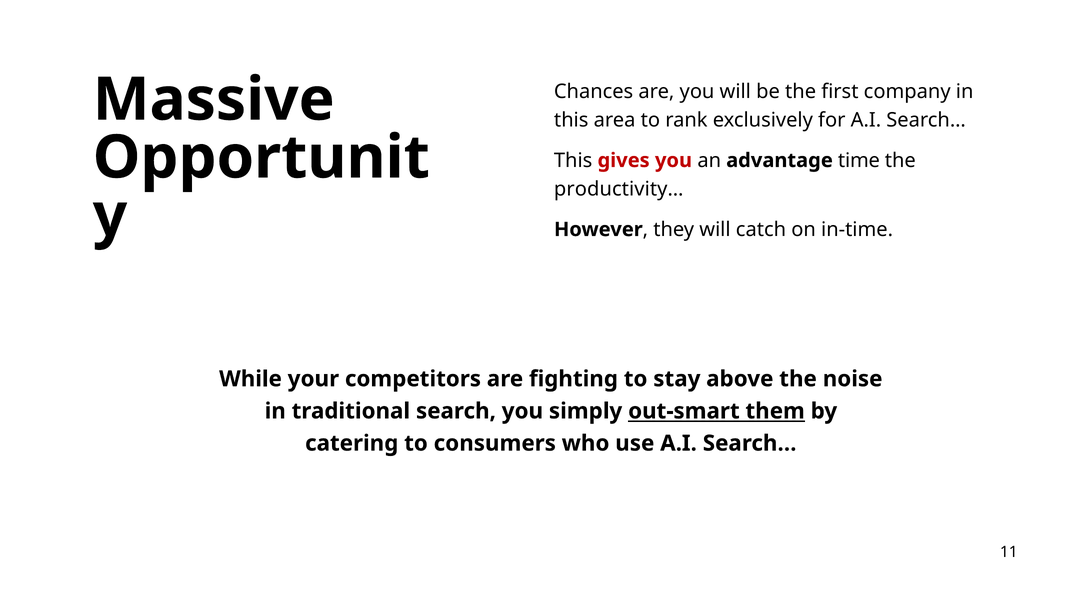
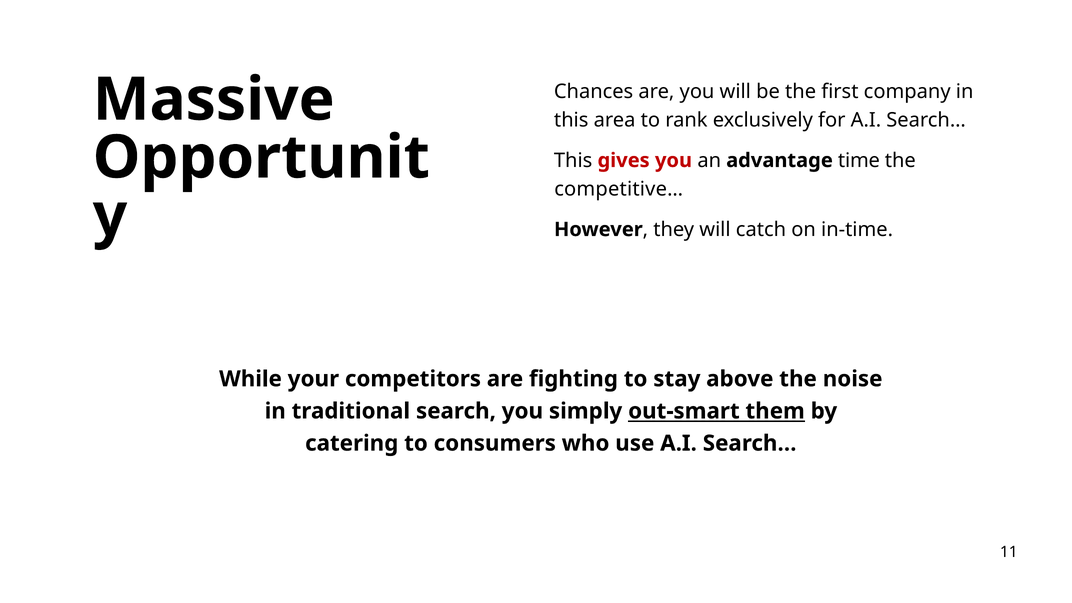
productivity…: productivity… -> competitive… (619, 189)
